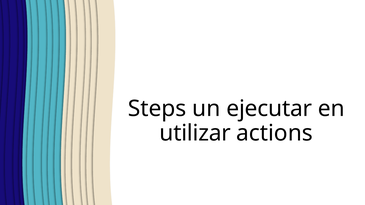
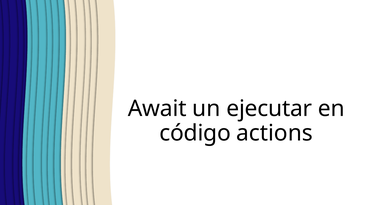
Steps: Steps -> Await (157, 109)
utilizar: utilizar -> código (195, 133)
